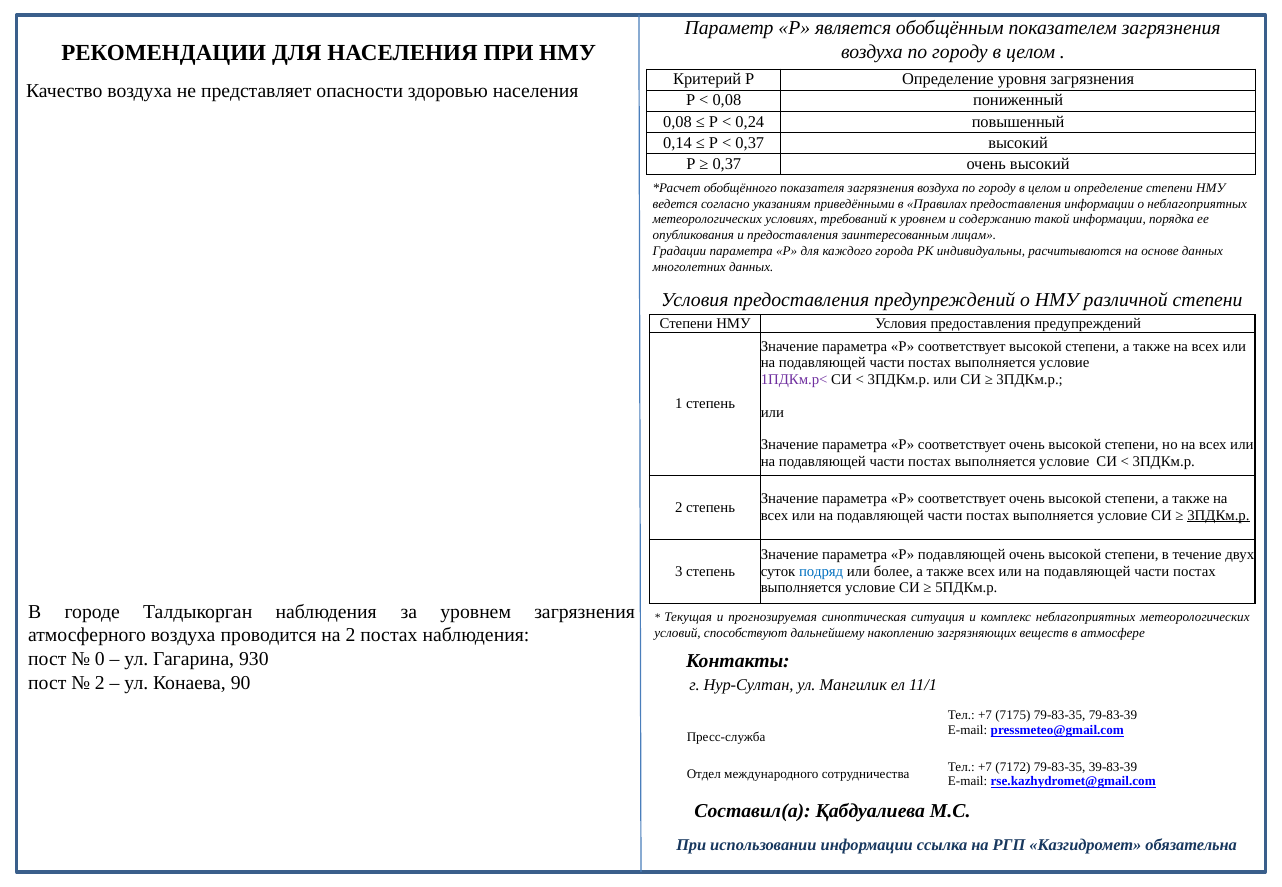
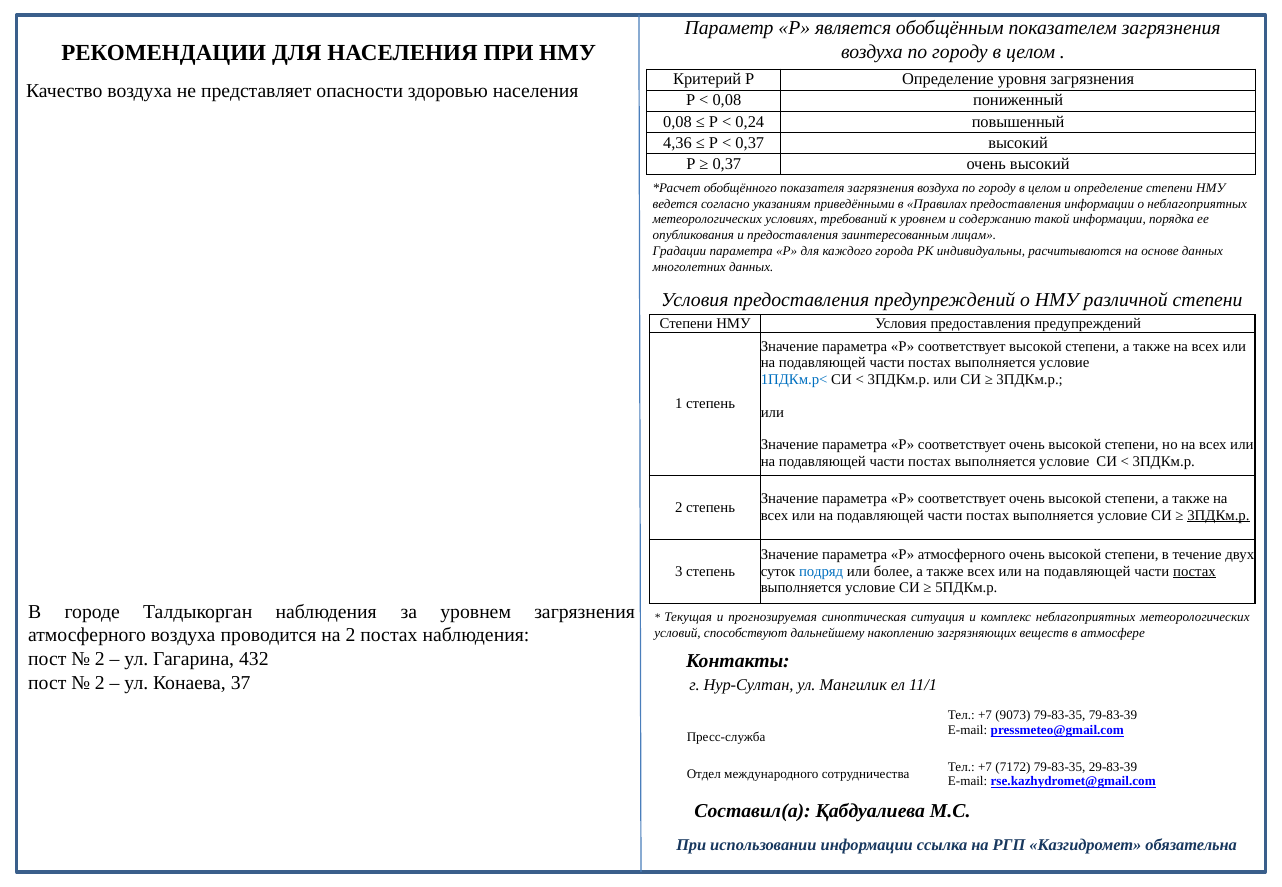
0,14: 0,14 -> 4,36 (678, 143)
1ПДКм.р< colour: purple -> blue (794, 380)
Р подавляющей: подавляющей -> атмосферного (962, 555)
постах underline: none -> present (1194, 572)
0: 0 -> 2 (100, 659)
930: 930 -> 432 (254, 659)
90: 90 -> 37 (241, 683)
7175: 7175 -> 9073 (1013, 716)
39-83-39: 39-83-39 -> 29-83-39 (1113, 767)
